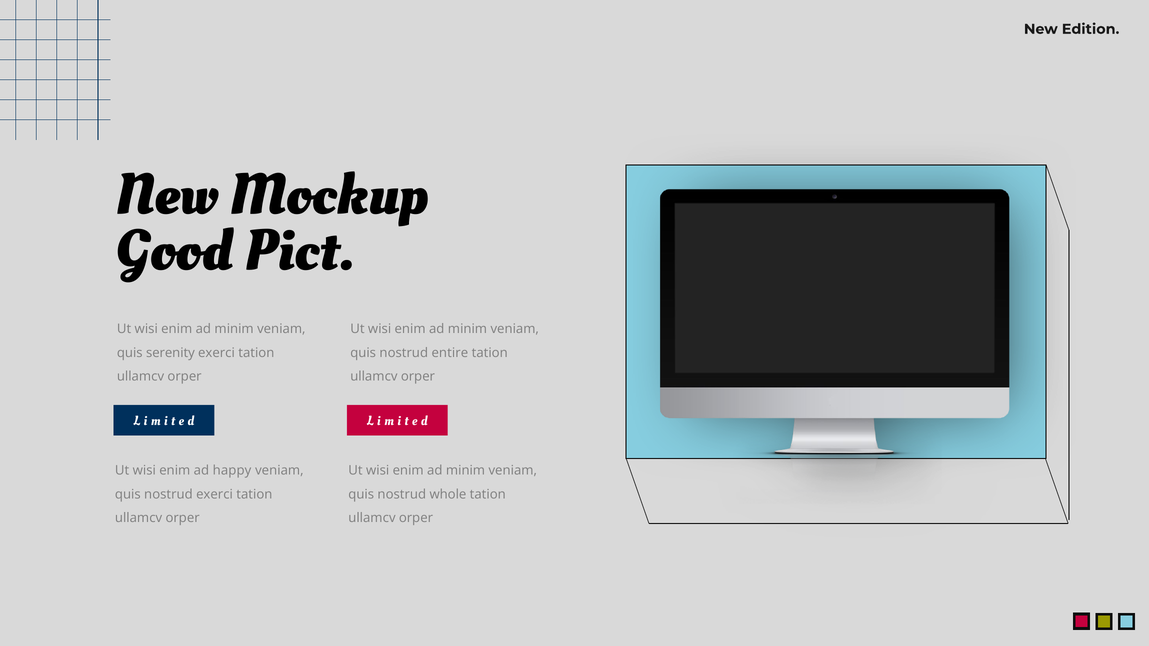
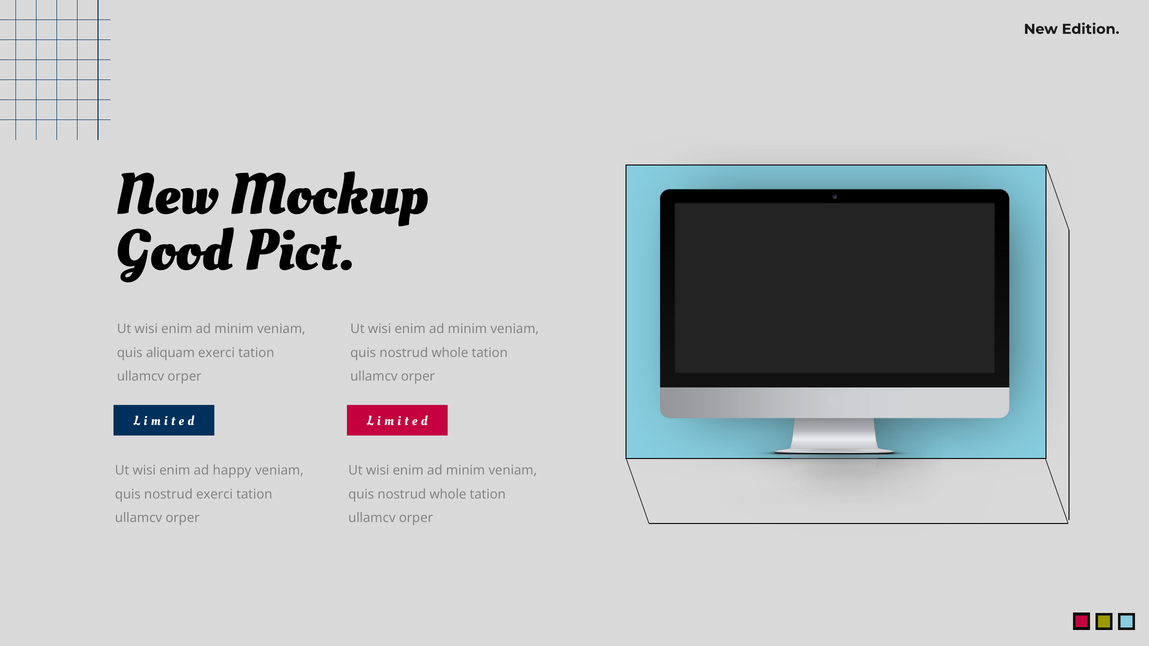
serenity: serenity -> aliquam (170, 353)
entire: entire -> whole (450, 353)
